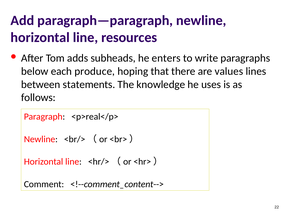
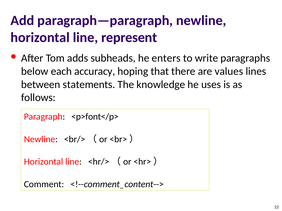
resources: resources -> represent (129, 37)
produce: produce -> accuracy (95, 71)
<p>real</p>: <p>real</p> -> <p>font</p> (95, 117)
